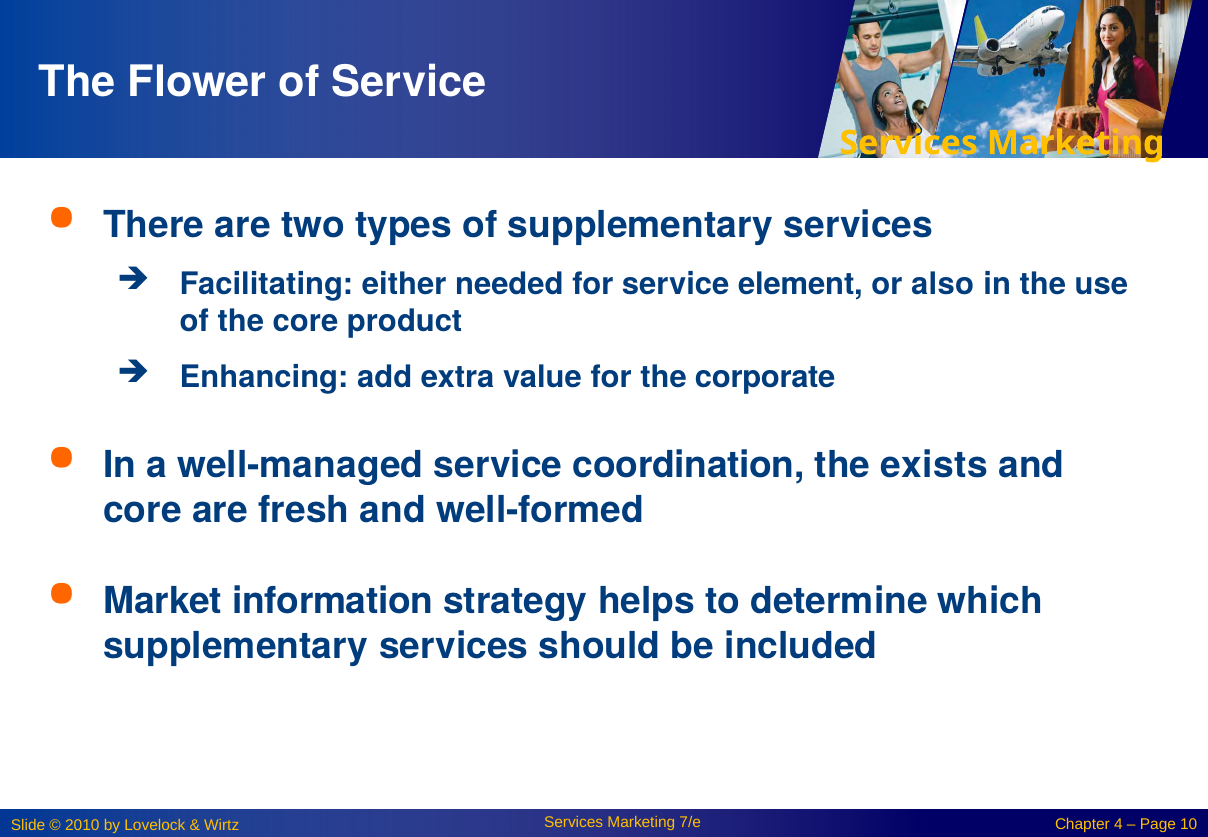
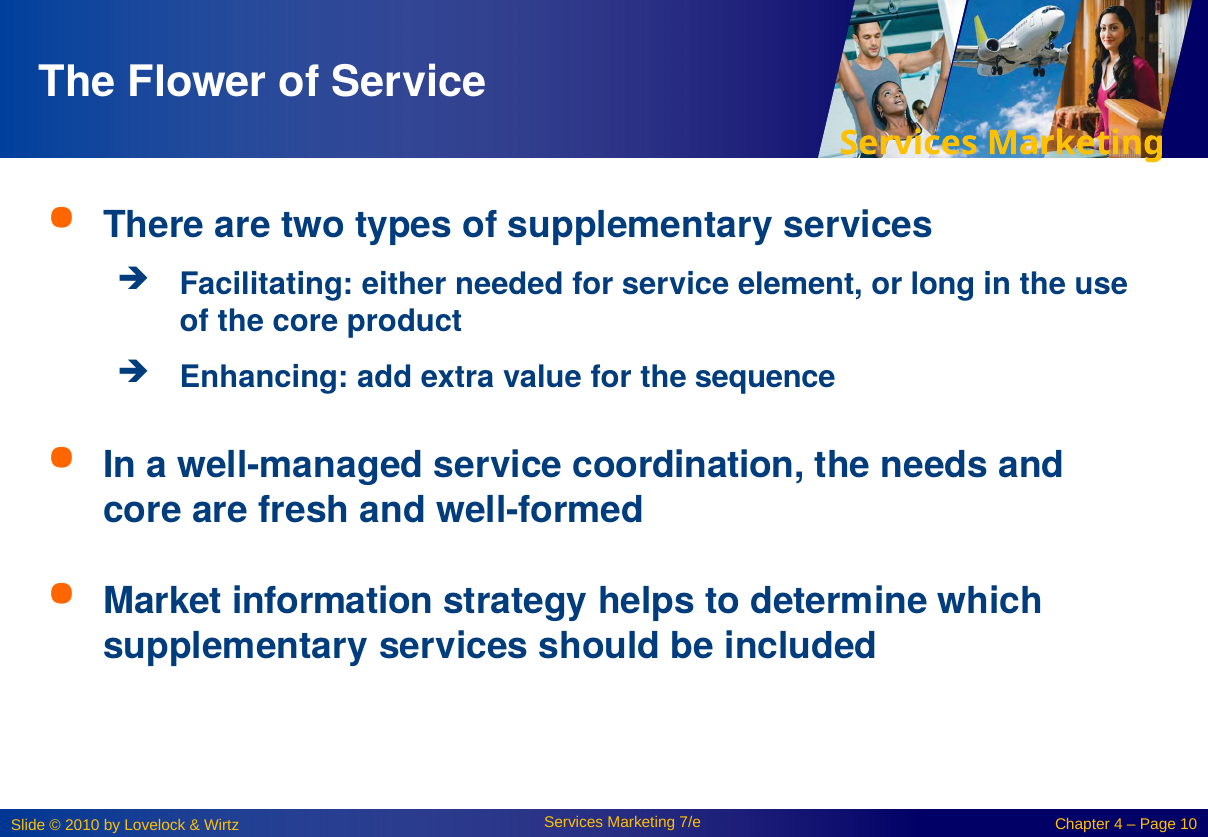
also: also -> long (943, 284)
corporate: corporate -> sequence (765, 377)
exists: exists -> needs (934, 465)
